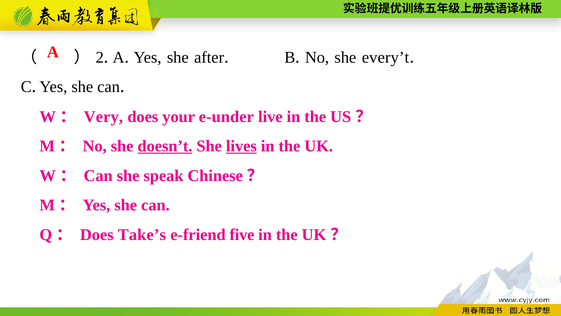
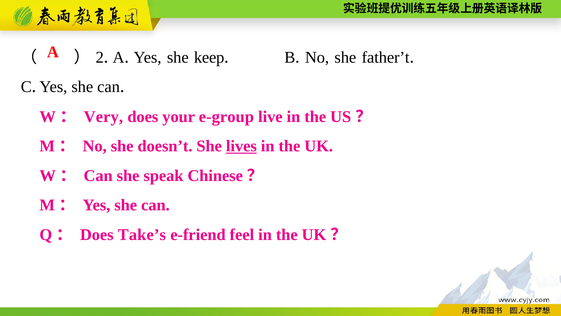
after: after -> keep (209, 57)
every’t: every’t -> father’t (386, 57)
e-under: e-under -> e-group (226, 117)
doesn’t underline: present -> none (165, 146)
five: five -> feel (242, 234)
